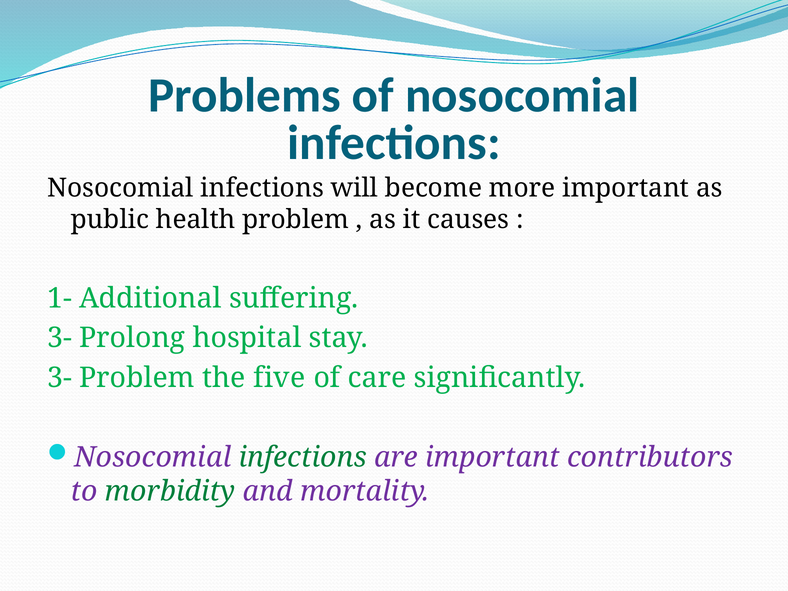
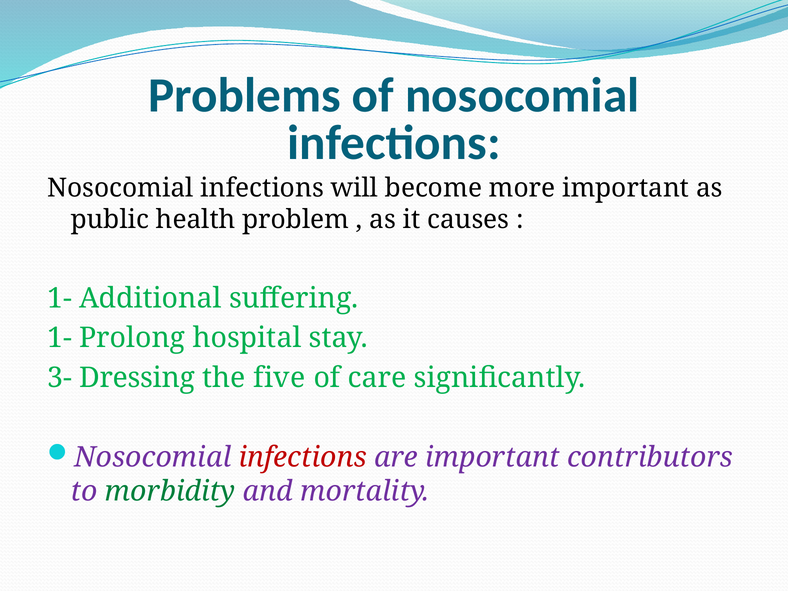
3-: 3- -> 1- (60, 338)
3- Problem: Problem -> Dressing (137, 378)
infections colour: green -> red (303, 457)
